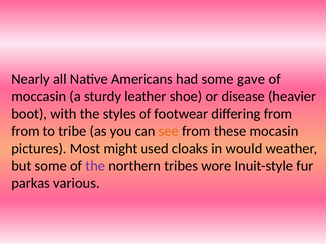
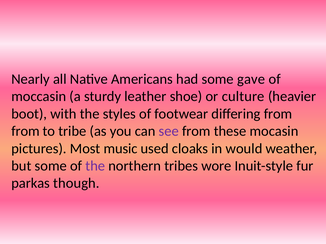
disease: disease -> culture (243, 97)
see colour: orange -> purple (169, 131)
might: might -> music (121, 149)
various: various -> though (76, 184)
